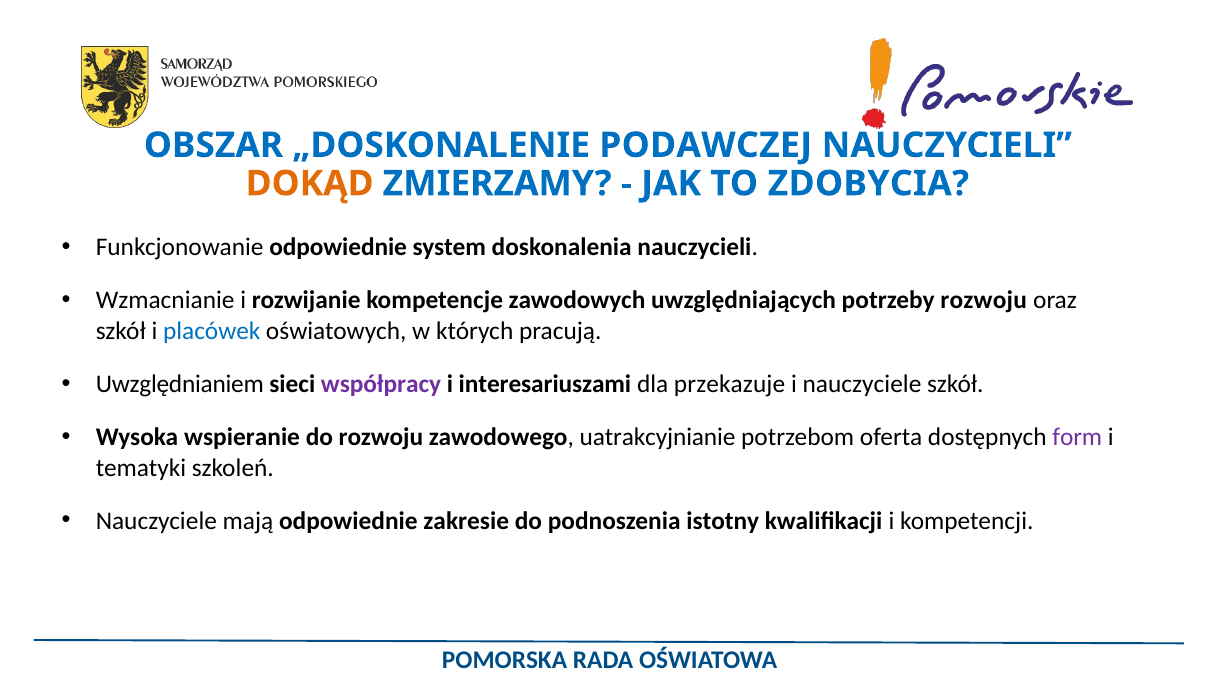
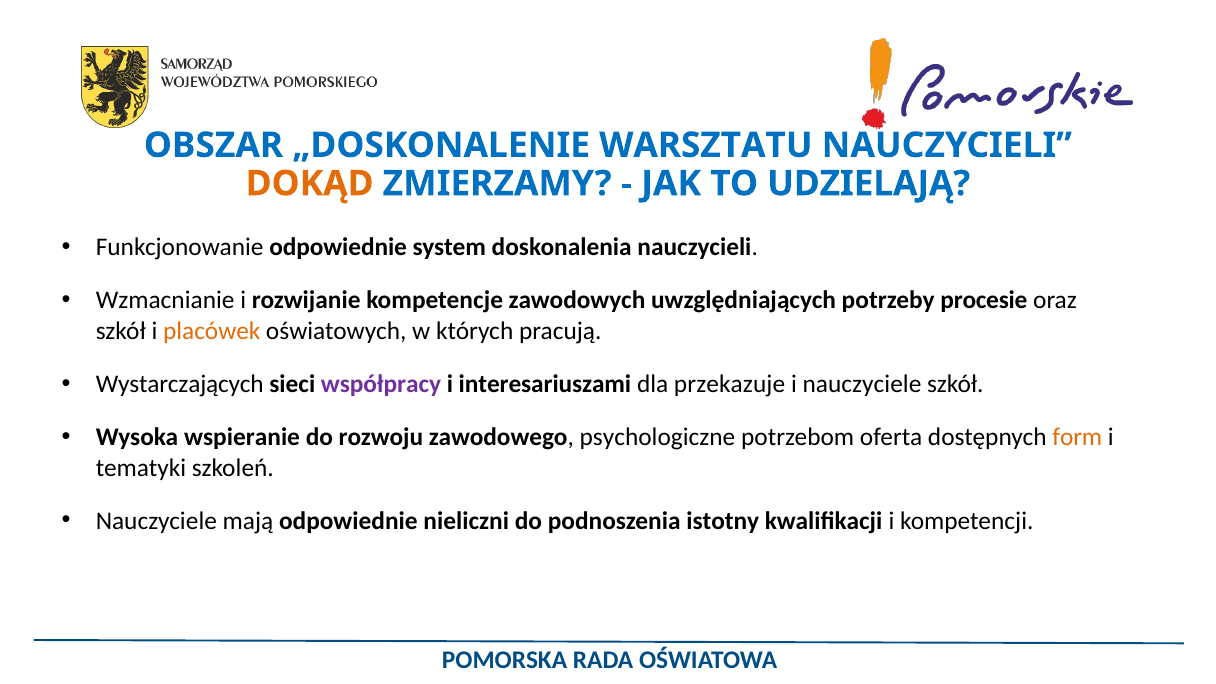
PODAWCZEJ: PODAWCZEJ -> WARSZTATU (706, 145)
ZDOBYCIA: ZDOBYCIA -> UDZIELAJĄ (869, 184)
potrzeby rozwoju: rozwoju -> procesie (984, 301)
placówek colour: blue -> orange (212, 331)
Uwzględnianiem: Uwzględnianiem -> Wystarczających (180, 384)
uatrakcyjnianie: uatrakcyjnianie -> psychologiczne (657, 437)
form colour: purple -> orange (1077, 437)
zakresie: zakresie -> nieliczni (466, 521)
